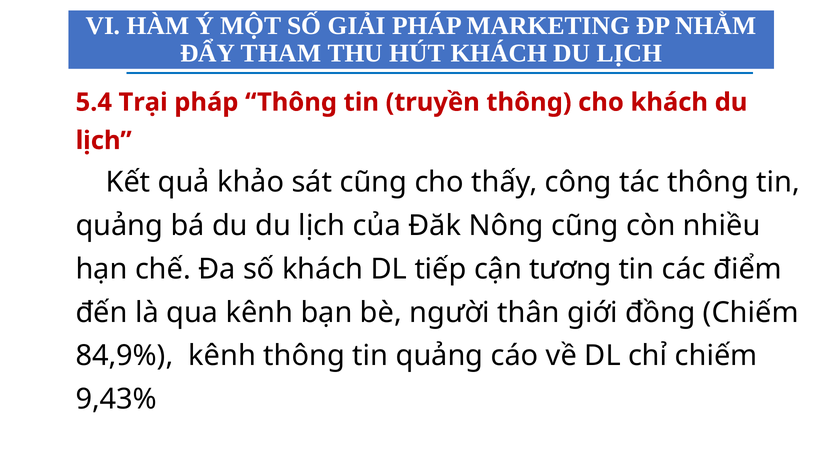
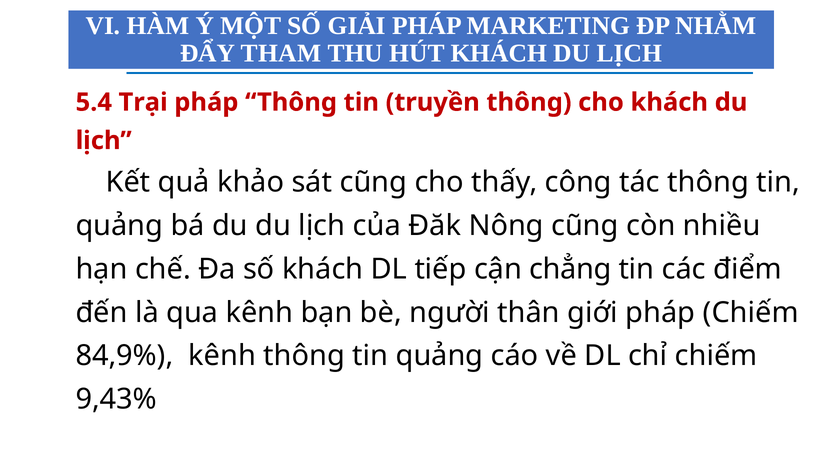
tương: tương -> chẳng (570, 269)
giới đồng: đồng -> pháp (660, 313)
